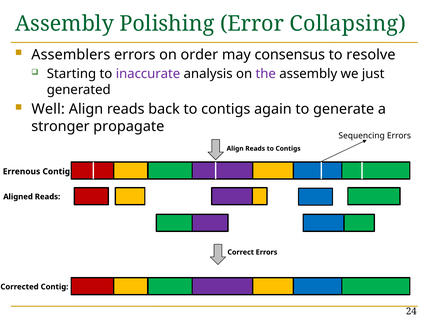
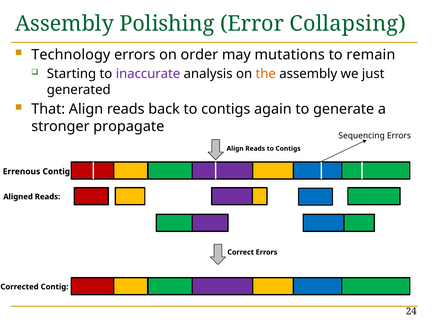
Assemblers: Assemblers -> Technology (71, 55)
consensus: consensus -> mutations (290, 55)
resolve: resolve -> remain (371, 55)
the colour: purple -> orange (266, 74)
Well: Well -> That (48, 109)
